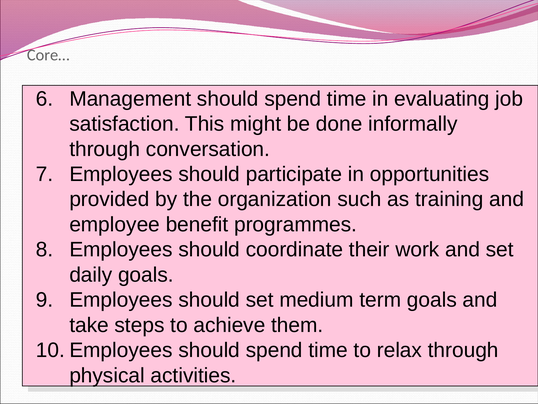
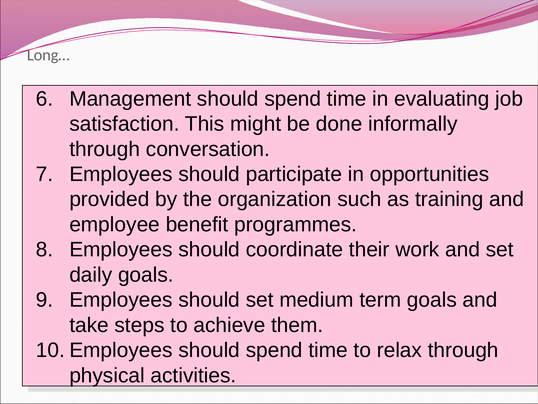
Core…: Core… -> Long… (48, 55)
